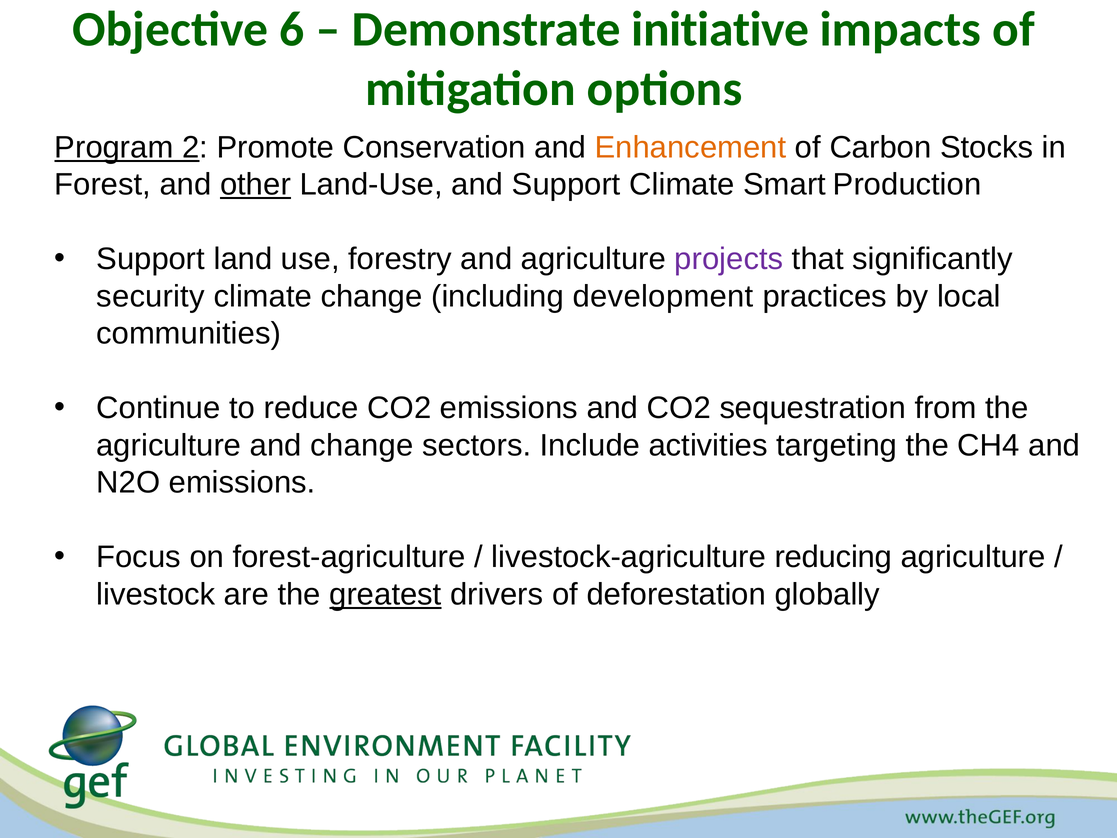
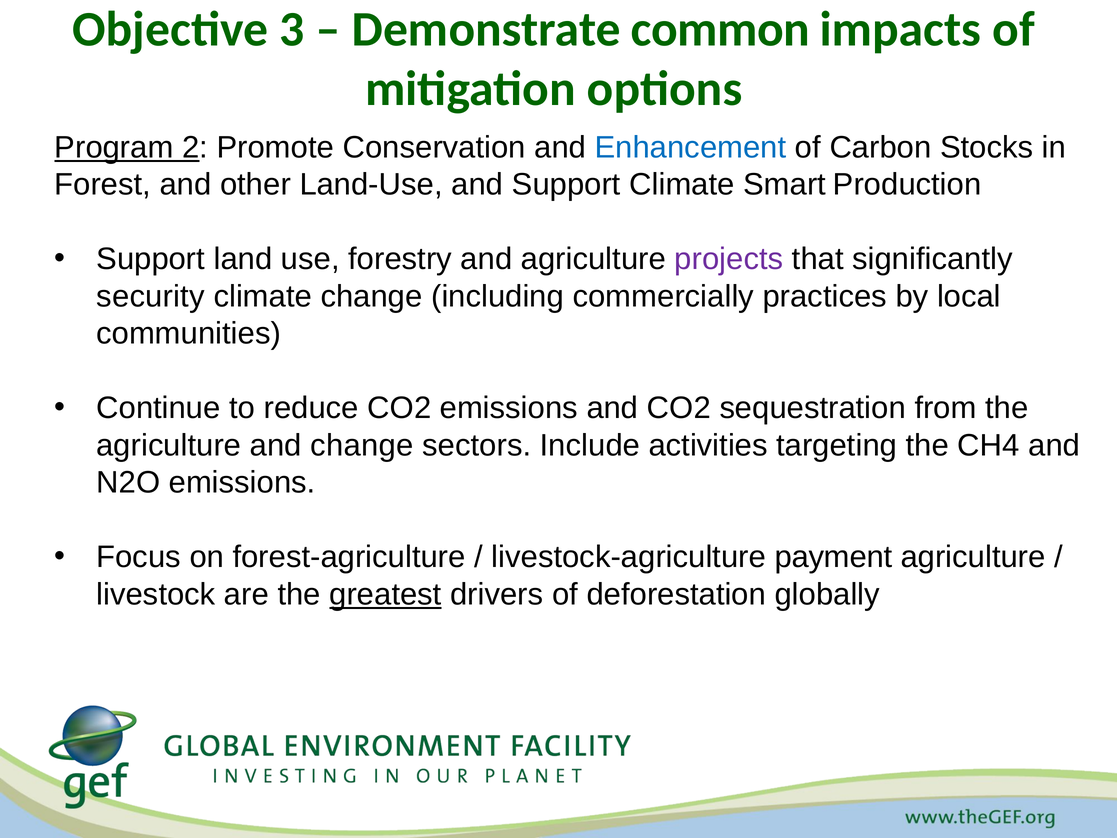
6: 6 -> 3 (292, 29)
initiative: initiative -> common (720, 29)
Enhancement colour: orange -> blue (690, 147)
other underline: present -> none (255, 185)
development: development -> commercially (663, 296)
reducing: reducing -> payment (833, 557)
